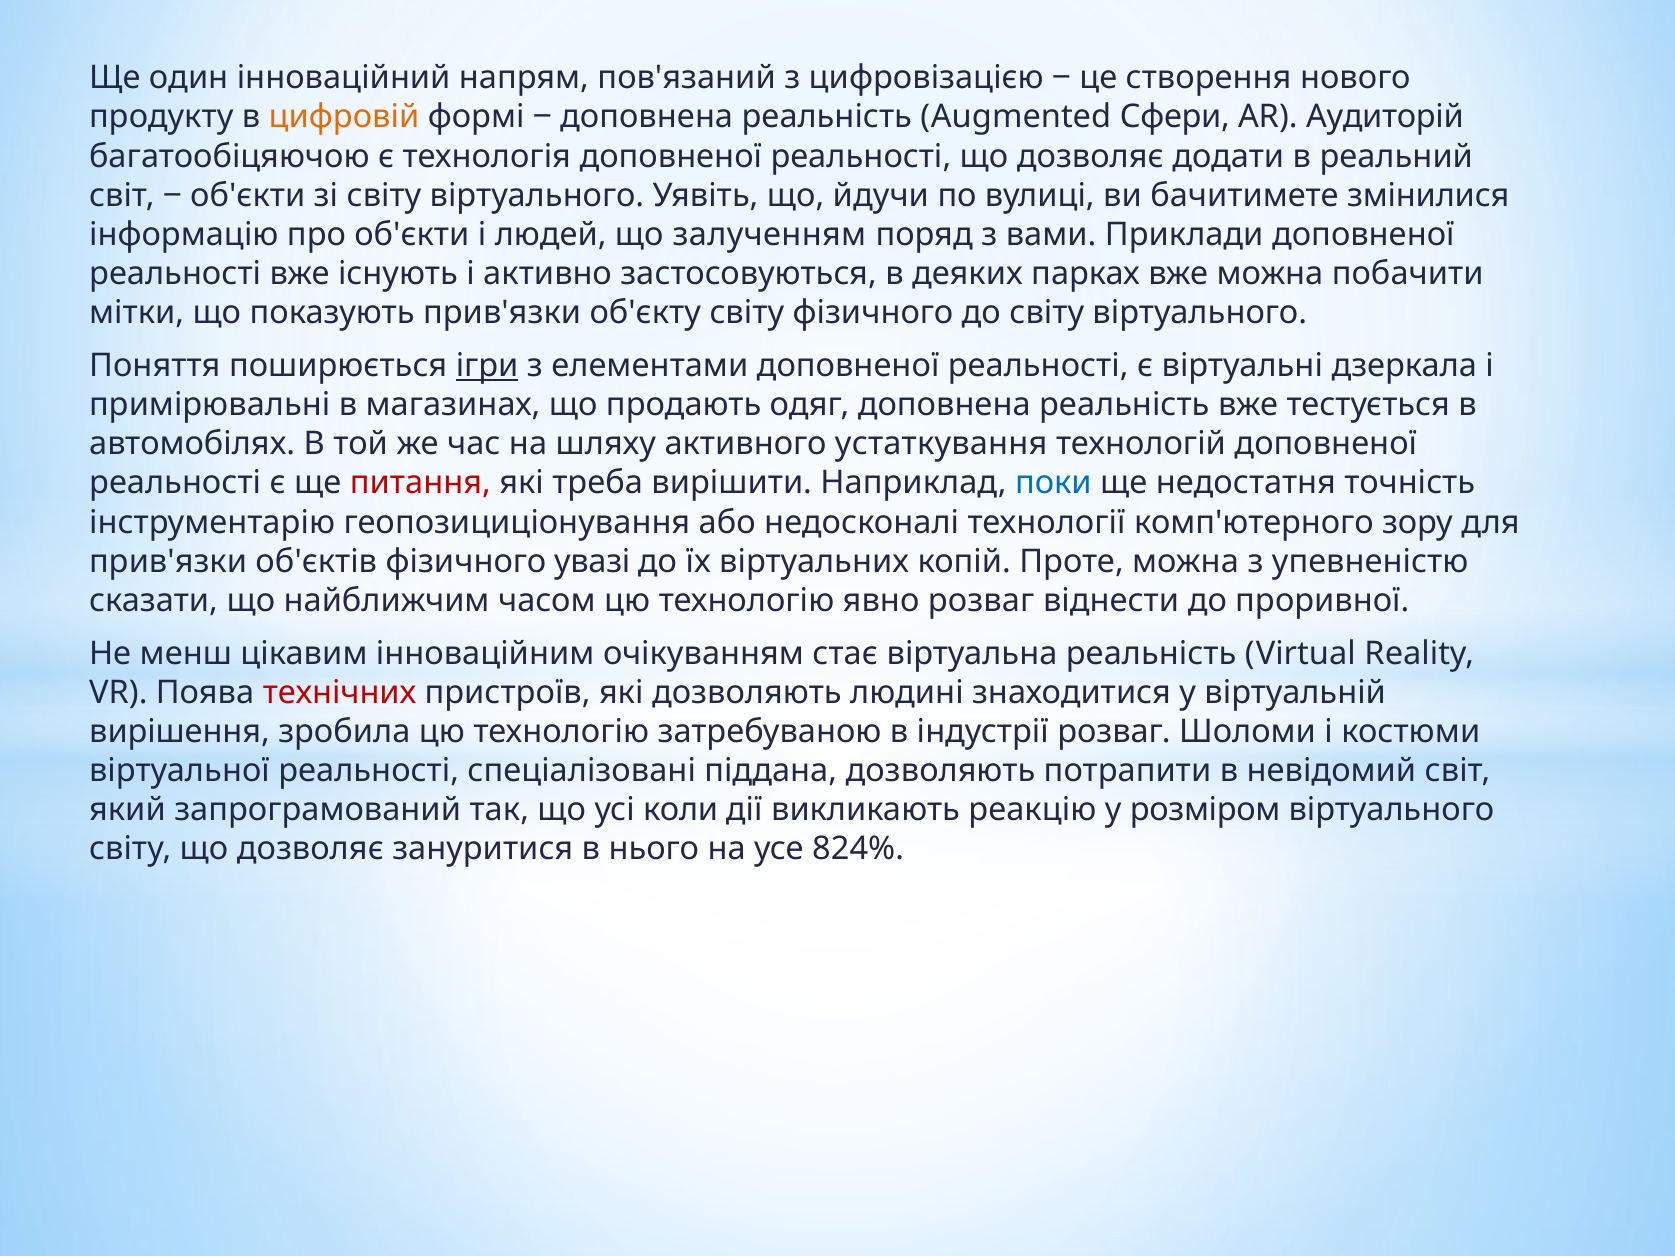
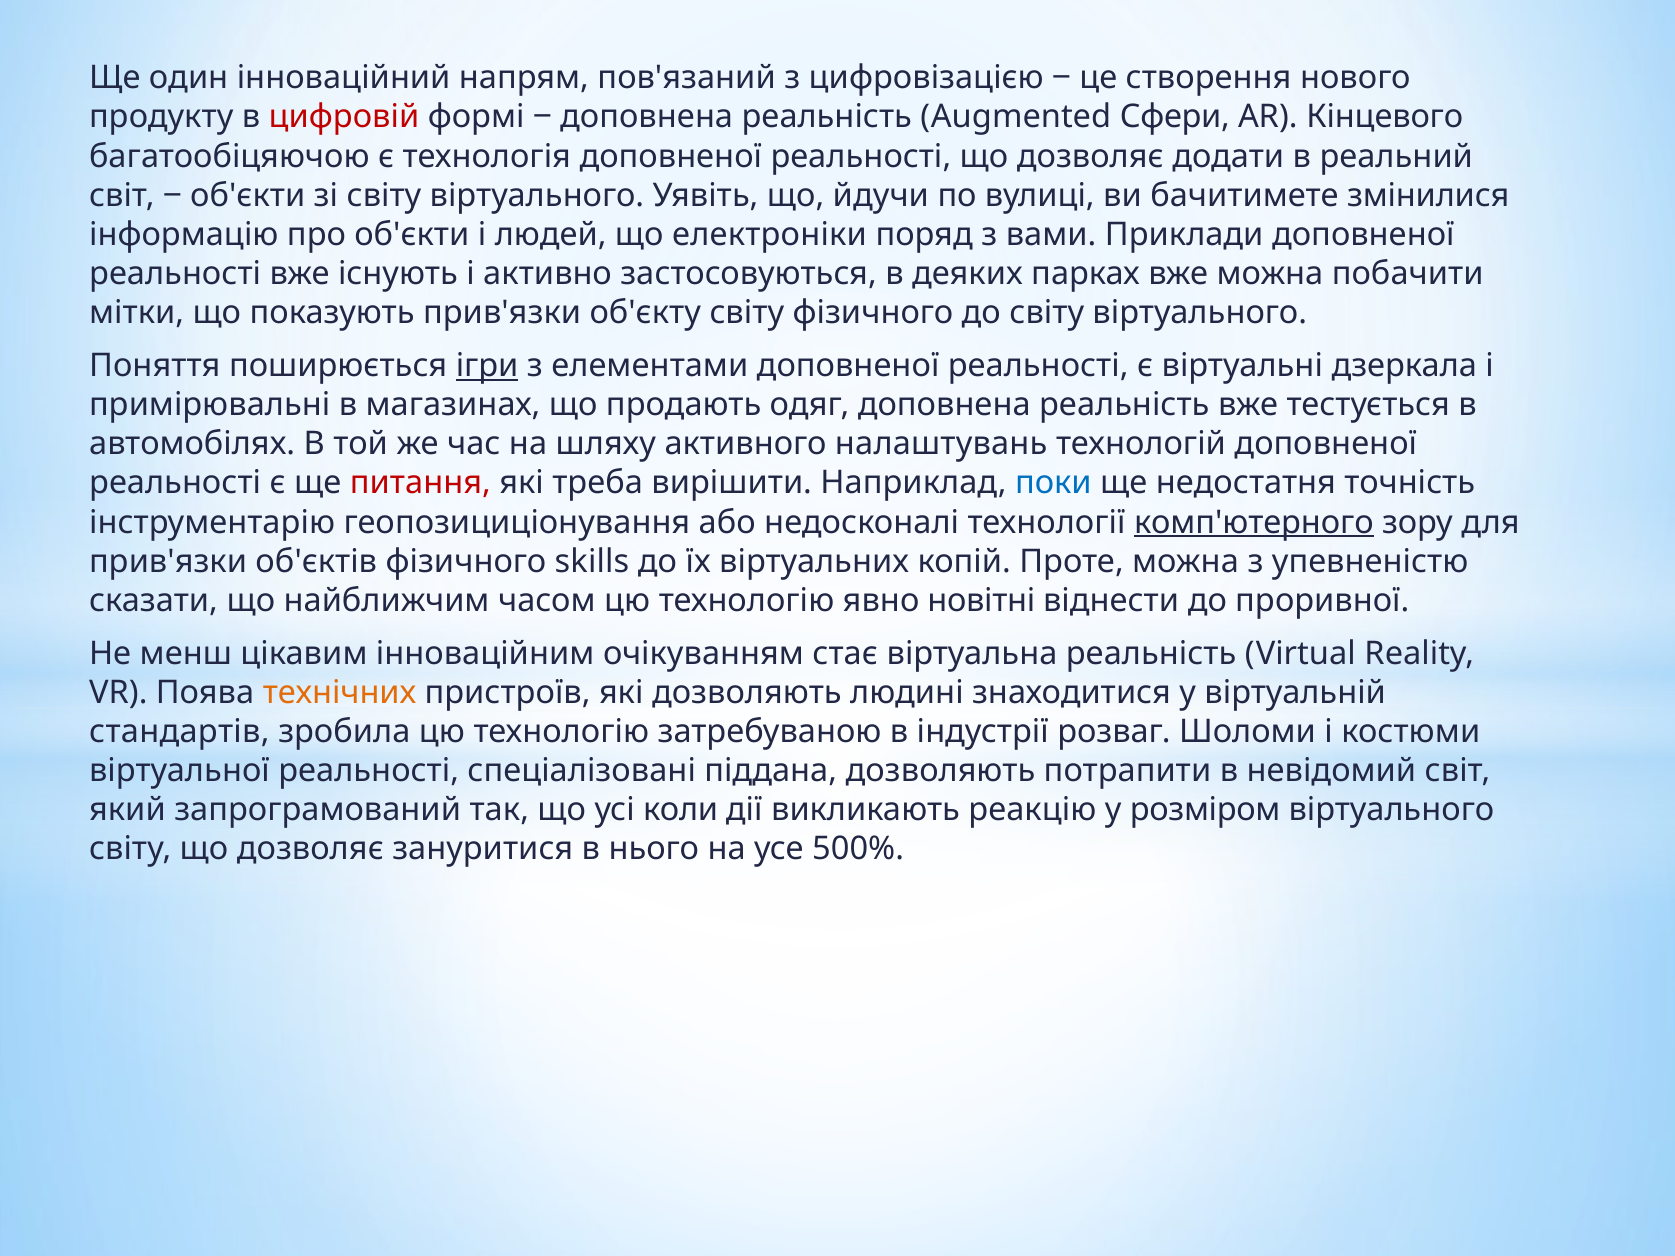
цифровій colour: orange -> red (344, 117)
Аудиторій: Аудиторій -> Кінцевого (1385, 117)
залученням: залученням -> електроніки (770, 235)
устаткування: устаткування -> налаштувань (941, 444)
комп'ютерного underline: none -> present (1254, 522)
увазі: увазі -> skills (592, 562)
явно розваг: розваг -> новітні (981, 601)
технічних colour: red -> orange (340, 693)
вирішення: вирішення -> стандартів (179, 732)
824%: 824% -> 500% (858, 849)
